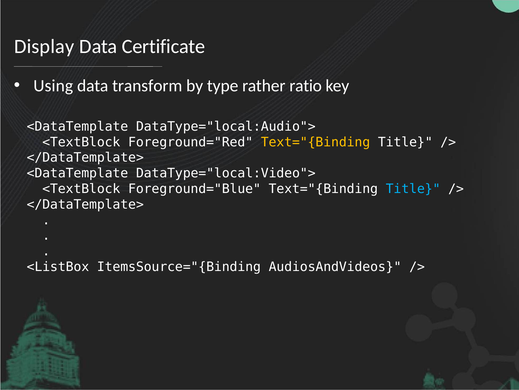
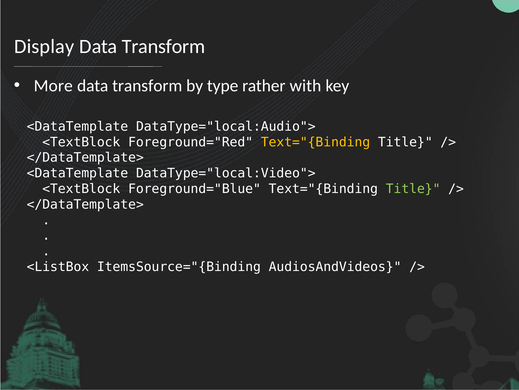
Certificate: Certificate -> Transform (164, 46)
Using: Using -> More (53, 85)
ratio: ratio -> with (305, 85)
Title colour: light blue -> light green (413, 189)
